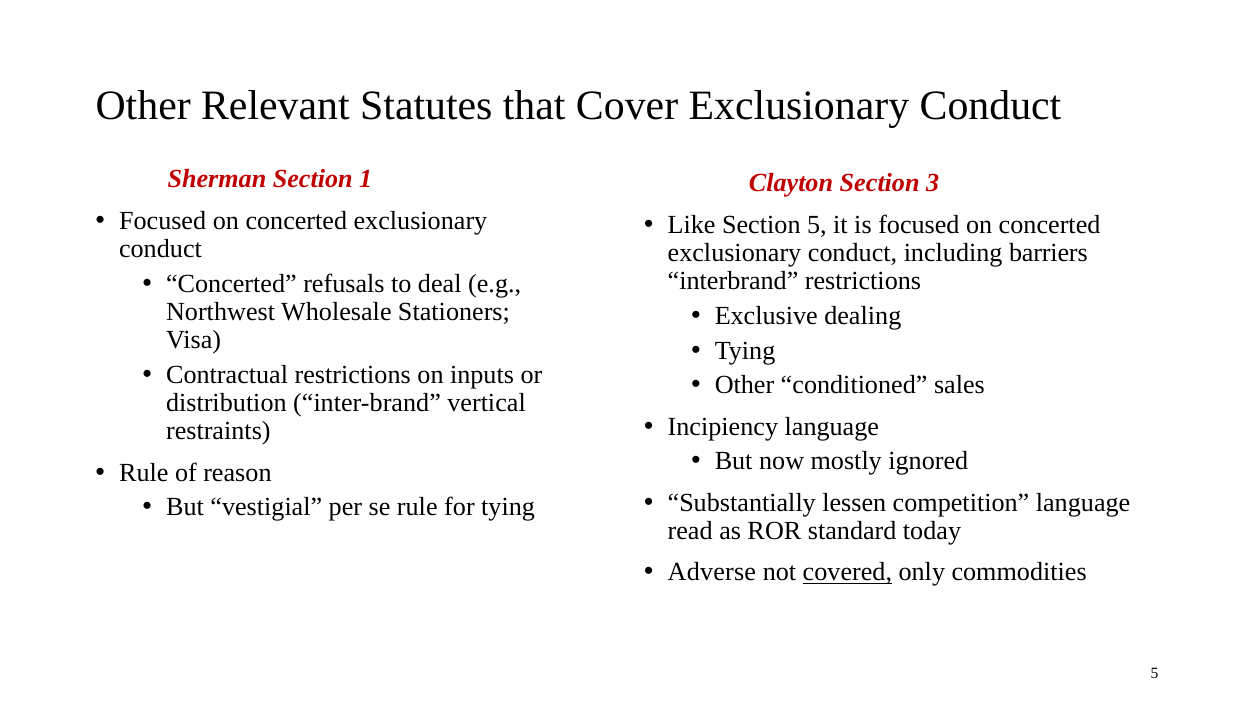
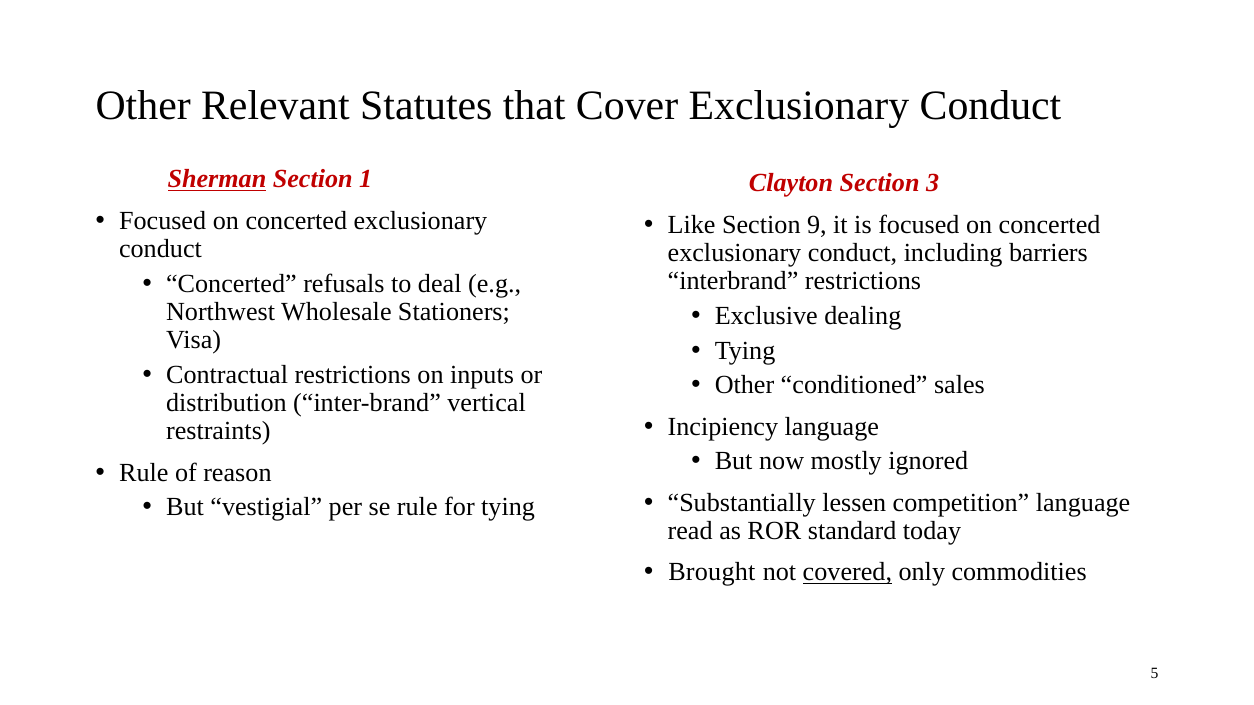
Sherman underline: none -> present (217, 179)
Section 5: 5 -> 9 (817, 225)
Adverse: Adverse -> Brought (712, 572)
